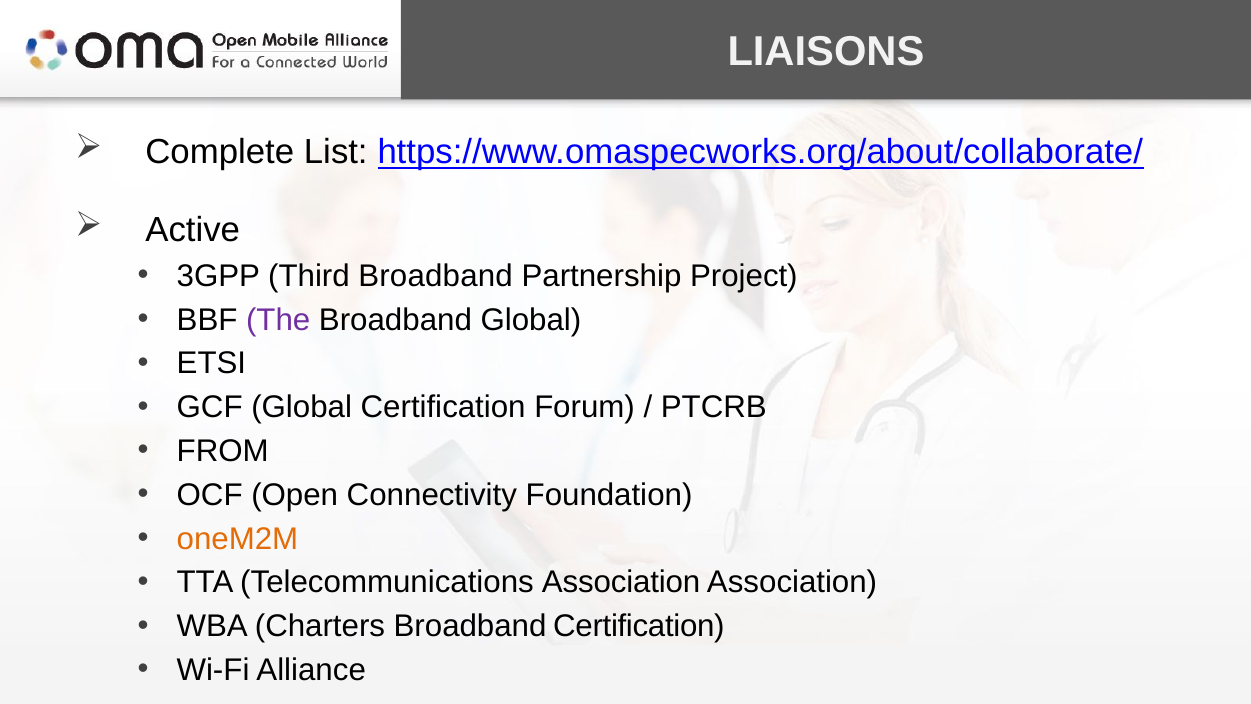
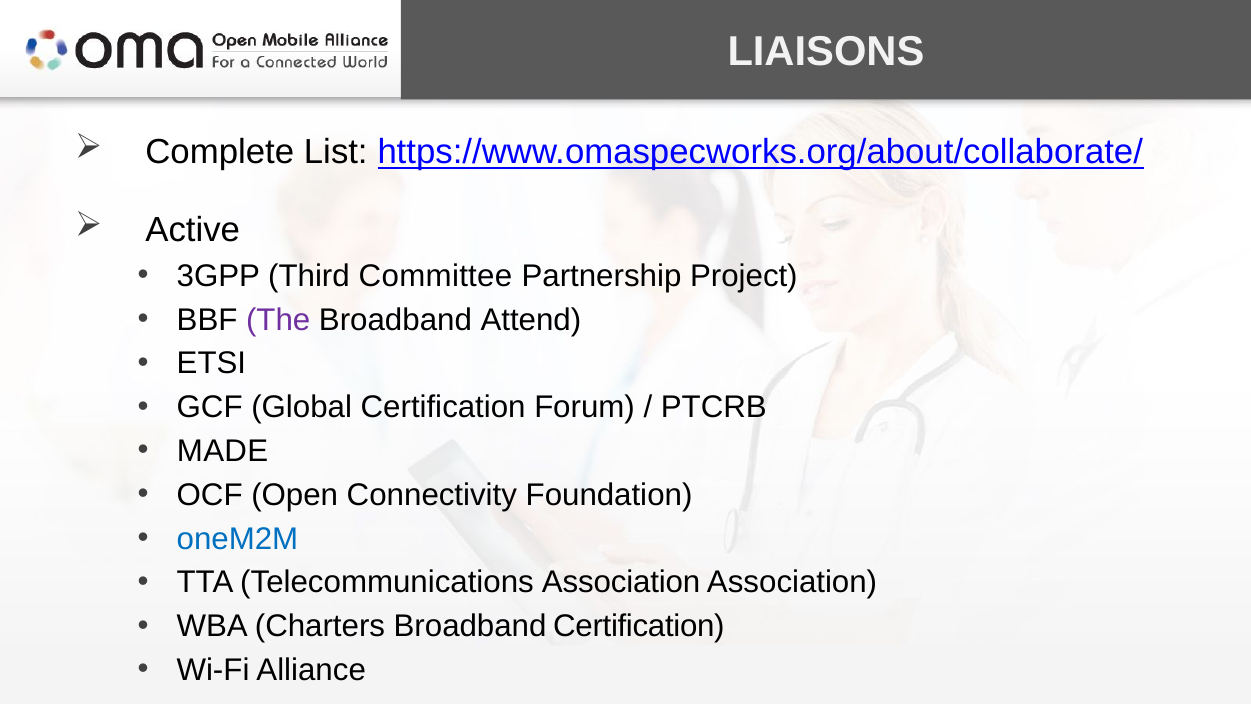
Third Broadband: Broadband -> Committee (436, 276)
Broadband Global: Global -> Attend (531, 320)
FROM: FROM -> MADE (223, 451)
oneM2M colour: orange -> blue (237, 539)
